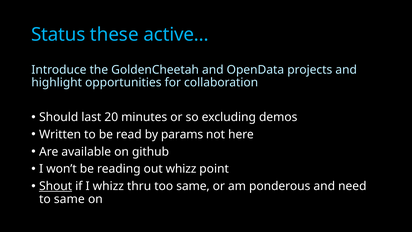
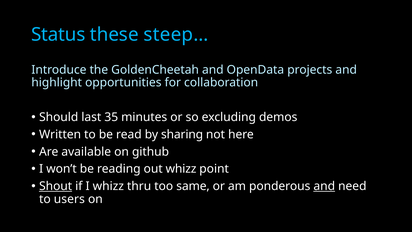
active…: active… -> steep… (176, 35)
20: 20 -> 35 (111, 117)
params: params -> sharing (182, 134)
and underline: none -> present (324, 186)
to same: same -> users (69, 199)
